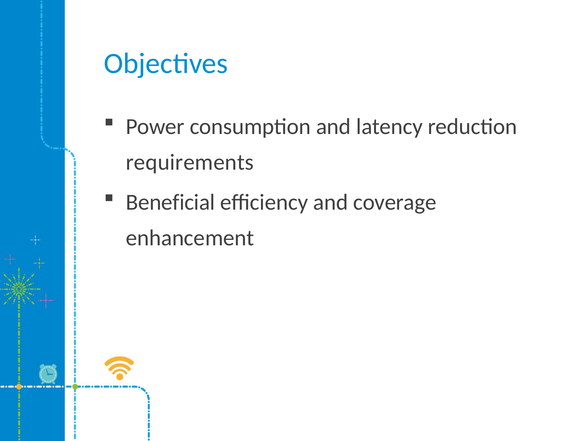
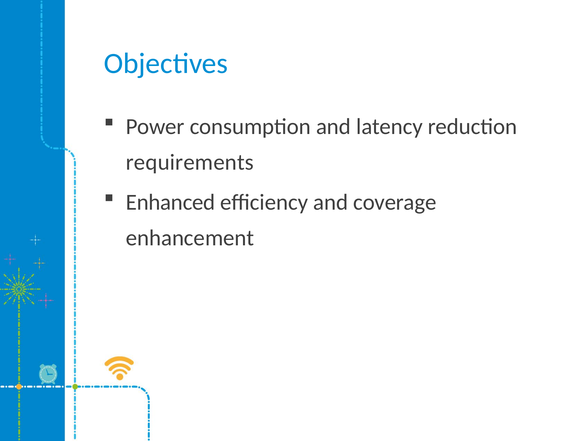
Beneficial: Beneficial -> Enhanced (171, 202)
